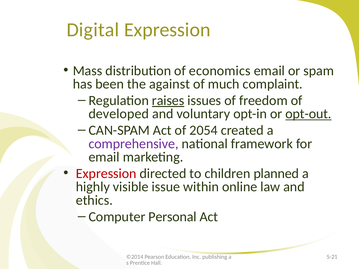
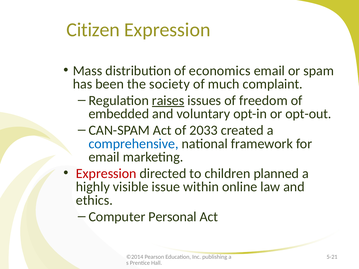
Digital: Digital -> Citizen (93, 30)
against: against -> society (170, 84)
developed: developed -> embedded (119, 114)
opt-out underline: present -> none (308, 114)
2054: 2054 -> 2033 (204, 130)
comprehensive colour: purple -> blue (134, 144)
